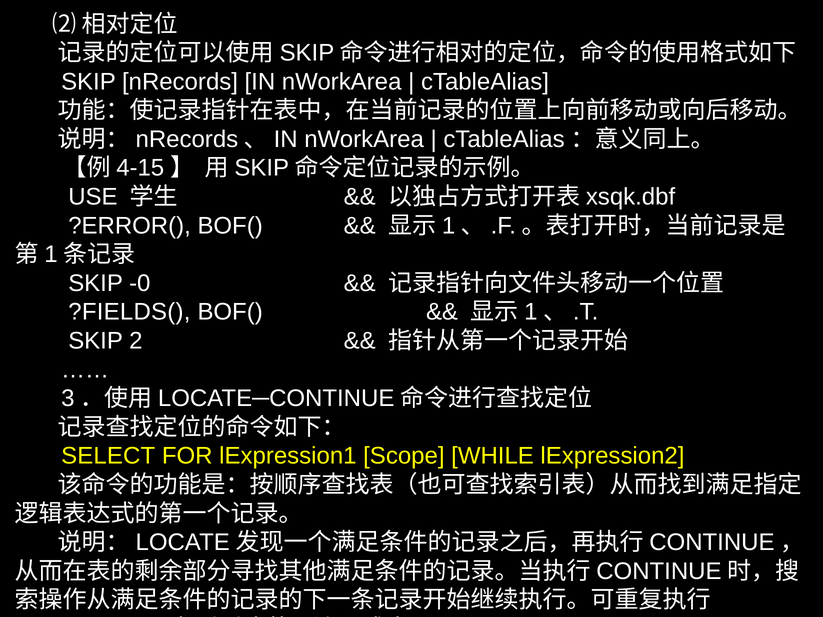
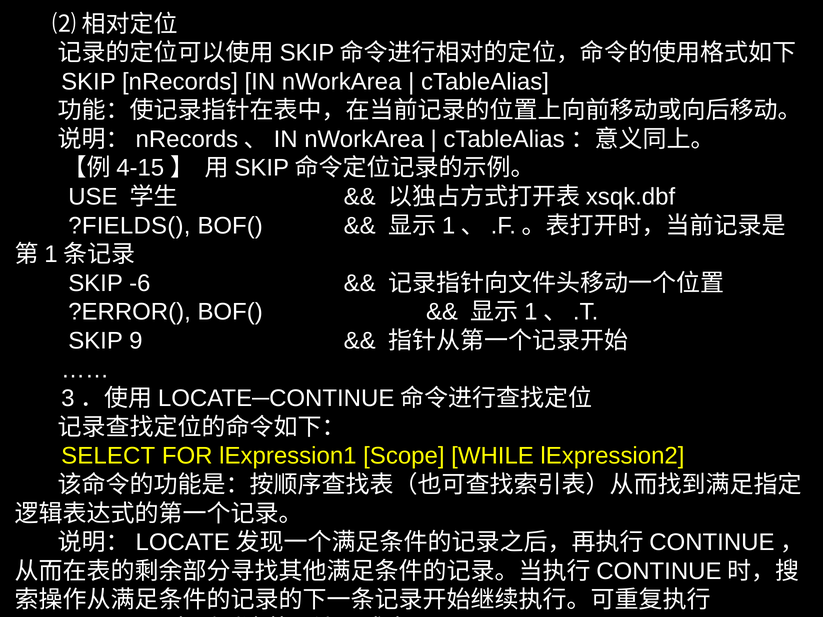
?ERROR(: ?ERROR( -> ?FIELDS( (129, 226)
-0: -0 -> -6 (140, 283)
?FIELDS(: ?FIELDS( -> ?ERROR( (130, 312)
2: 2 -> 9 (136, 341)
